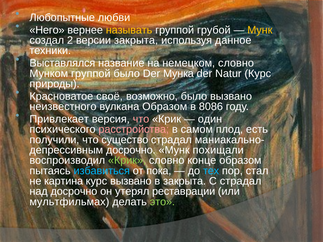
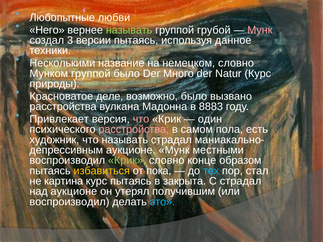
называть colour: yellow -> light green (129, 30)
Мунк colour: yellow -> pink (260, 30)
2: 2 -> 3 (70, 40)
версии закрыта: закрыта -> пытаясь (136, 40)
Выставлялся: Выставлялся -> Несколькими (62, 63)
Мунка: Мунка -> Много (178, 74)
своё: своё -> деле (110, 96)
неизвестного: неизвестного -> расстройства (63, 107)
вулкана Образом: Образом -> Мадонна (165, 107)
8086: 8086 -> 8883 (211, 107)
плод: плод -> пола (229, 130)
получили: получили -> художник (54, 140)
что существо: существо -> называть (125, 140)
досрочно: досрочно -> аукционе (131, 150)
похищали: похищали -> местными (218, 150)
избавиться colour: light blue -> yellow (102, 171)
курс вызвано: вызвано -> пытаясь (131, 181)
над досрочно: досрочно -> аукционе (74, 192)
реставрации: реставрации -> получившим (184, 192)
мультфильмах: мультфильмах -> воспроизводил (69, 202)
это colour: light green -> light blue (162, 202)
